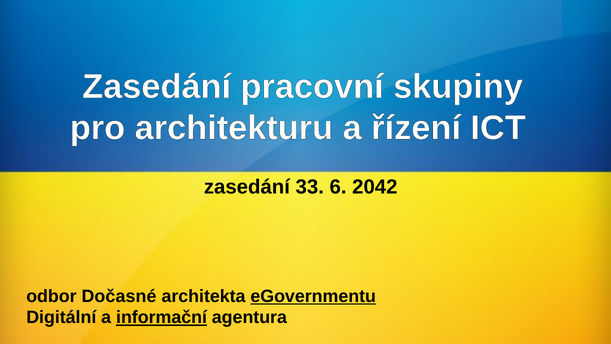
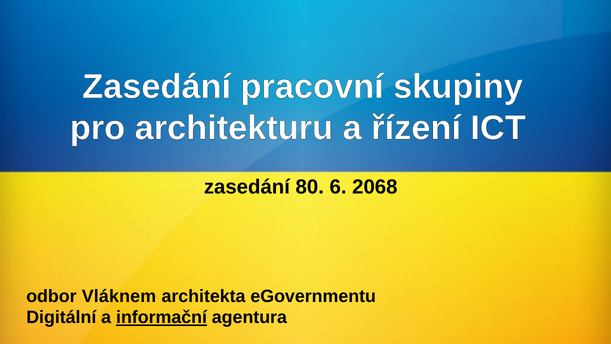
33: 33 -> 80 (310, 187)
2042: 2042 -> 2068 (375, 187)
Dočasné: Dočasné -> Vláknem (119, 296)
eGovernmentu underline: present -> none (313, 296)
